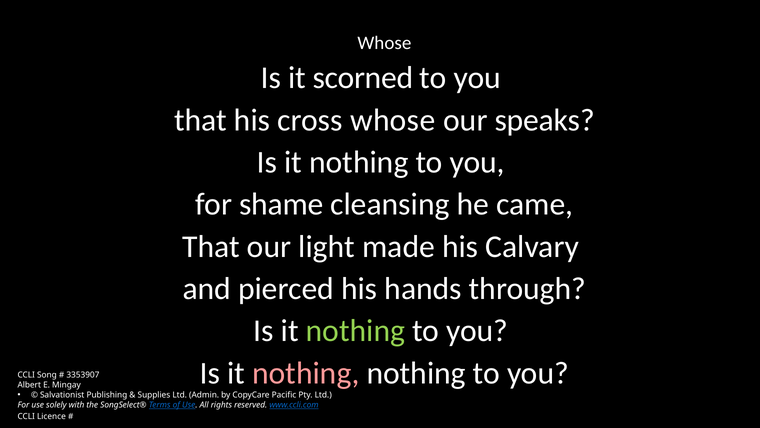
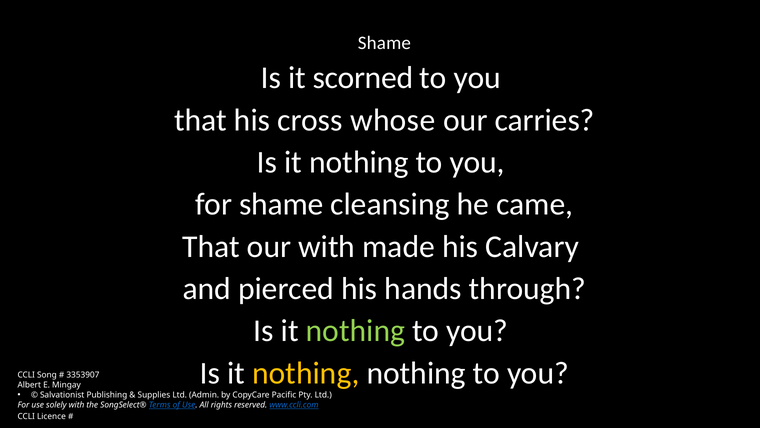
Whose: Whose -> Shame (384, 43)
speaks: speaks -> carries (545, 120)
our light: light -> with (327, 246)
nothing colour: pink -> yellow (306, 373)
